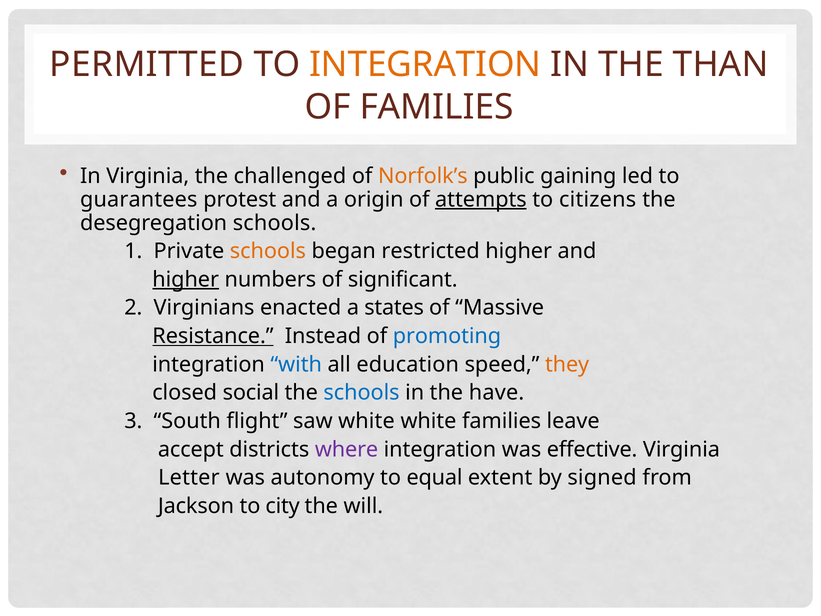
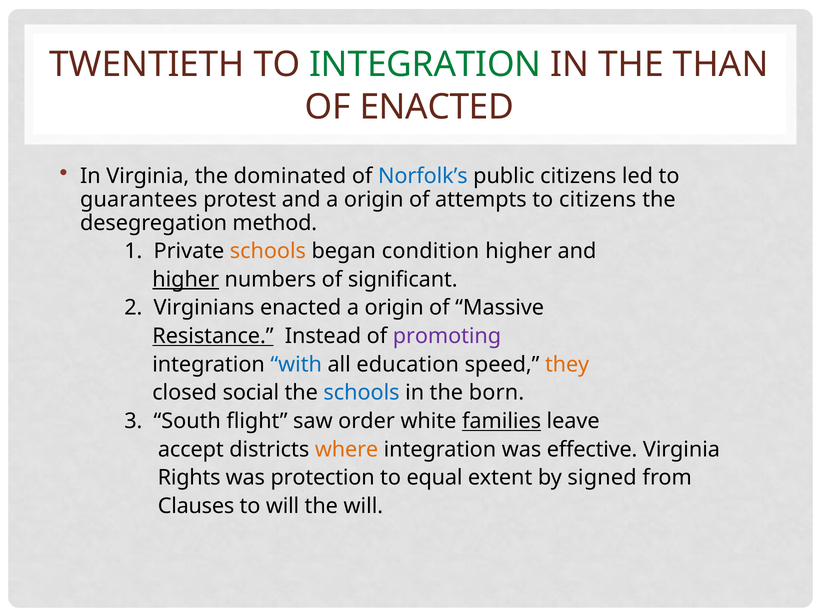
PERMITTED: PERMITTED -> TWENTIETH (147, 65)
INTEGRATION colour: orange -> green (425, 65)
OF FAMILIES: FAMILIES -> ENACTED (437, 107)
challenged: challenged -> dominated (290, 176)
Norfolk’s colour: orange -> blue (423, 176)
public gaining: gaining -> citizens (578, 176)
attempts underline: present -> none (481, 199)
desegregation schools: schools -> method (275, 223)
restricted: restricted -> condition (430, 251)
enacted a states: states -> origin (394, 308)
promoting colour: blue -> purple (447, 336)
have: have -> born (497, 393)
saw white: white -> order (367, 421)
families underline: none -> present (502, 421)
where colour: purple -> orange (347, 449)
Letter: Letter -> Rights (189, 478)
autonomy: autonomy -> protection (323, 478)
Jackson: Jackson -> Clauses (196, 506)
to city: city -> will (283, 506)
